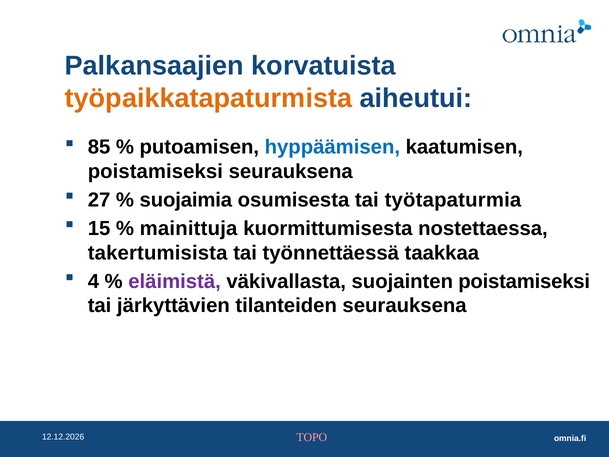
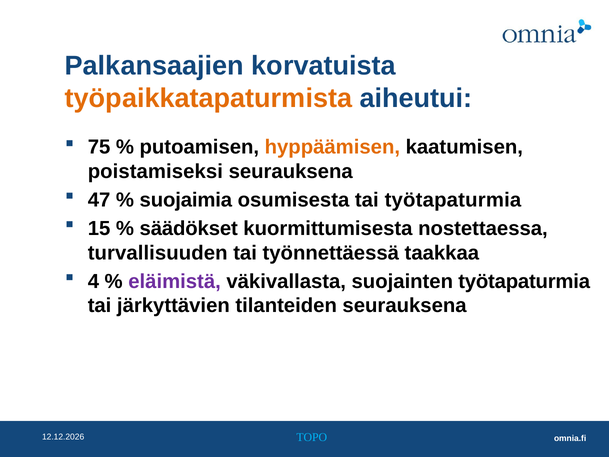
85: 85 -> 75 (99, 147)
hyppäämisen colour: blue -> orange (332, 147)
27: 27 -> 47 (99, 200)
mainittuja: mainittuja -> säädökset (189, 228)
takertumisista: takertumisista -> turvallisuuden (158, 253)
suojainten poistamiseksi: poistamiseksi -> työtapaturmia (524, 281)
TOPO colour: pink -> light blue (312, 437)
